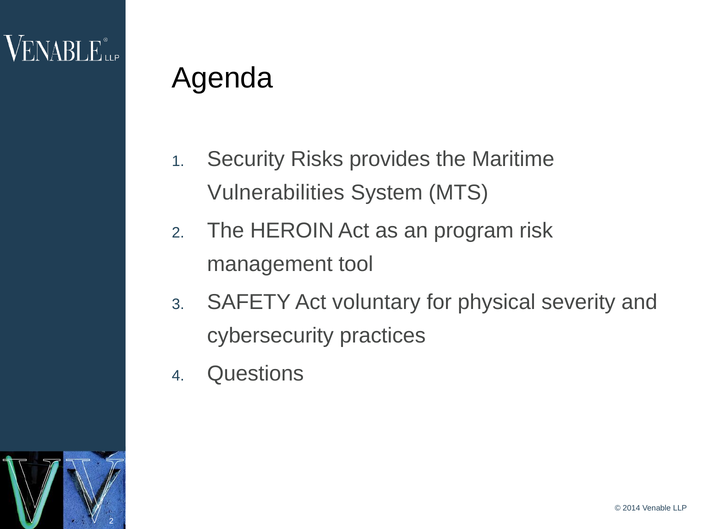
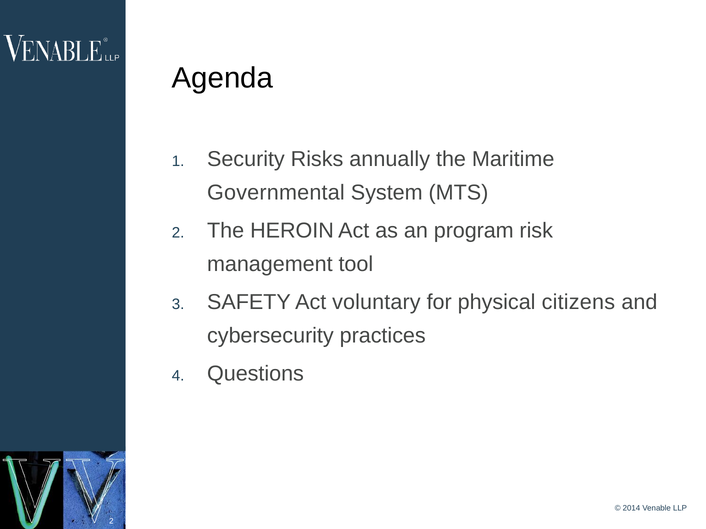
provides: provides -> annually (390, 159)
Vulnerabilities: Vulnerabilities -> Governmental (276, 193)
severity: severity -> citizens (578, 302)
